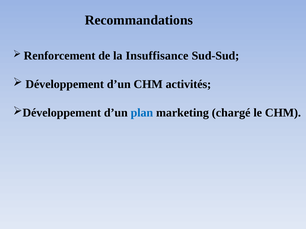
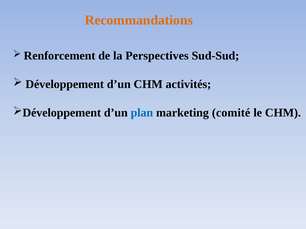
Recommandations colour: black -> orange (139, 20)
Insuffisance: Insuffisance -> Perspectives (157, 56)
chargé: chargé -> comité (231, 113)
